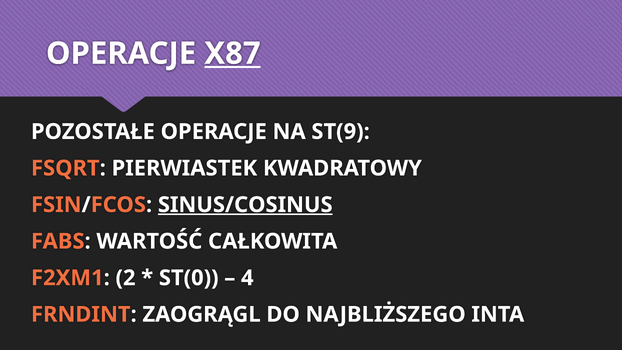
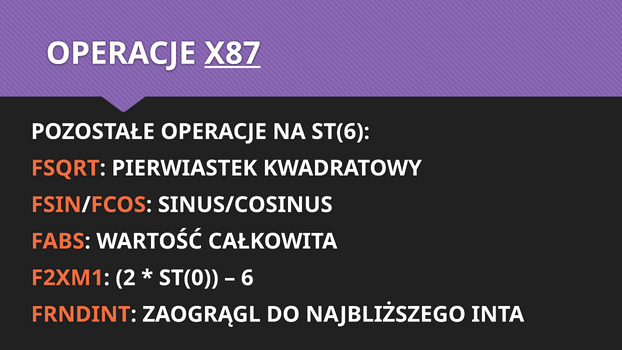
ST(9: ST(9 -> ST(6 (341, 132)
SINUS/COSINUS underline: present -> none (245, 205)
4: 4 -> 6 (247, 278)
